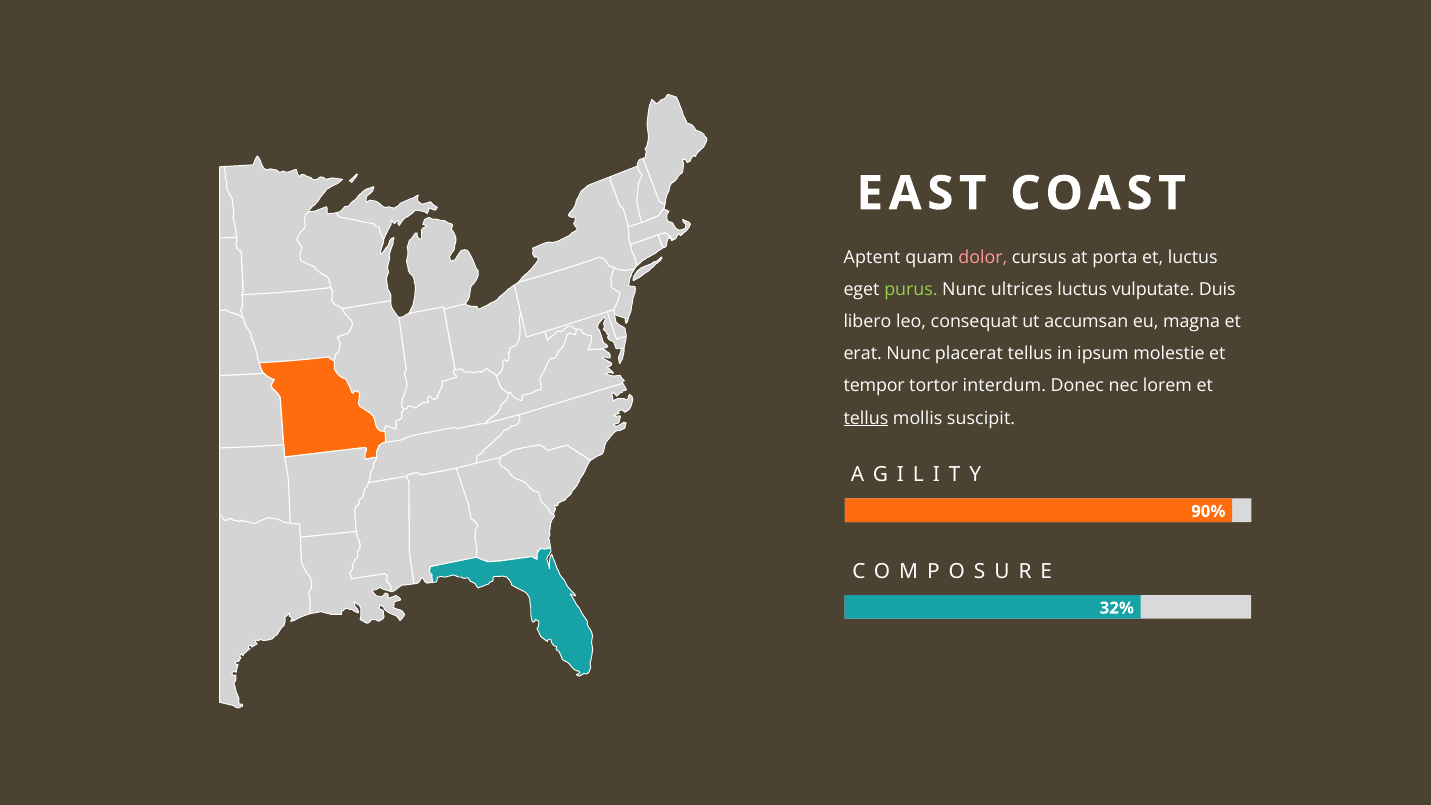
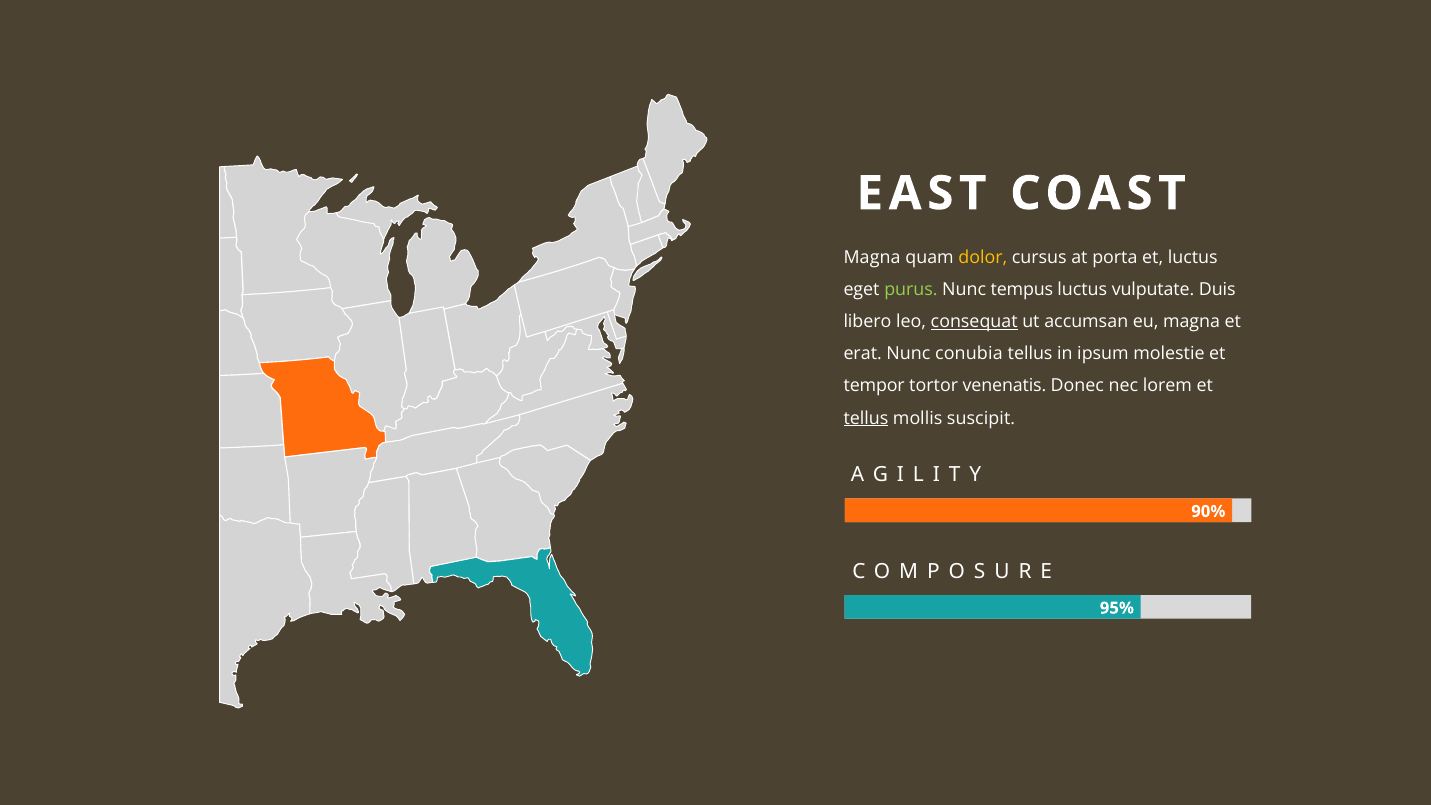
Aptent: Aptent -> Magna (872, 257)
dolor colour: pink -> yellow (983, 257)
ultrices: ultrices -> tempus (1022, 290)
consequat underline: none -> present (974, 322)
placerat: placerat -> conubia (969, 354)
interdum: interdum -> venenatis (1004, 386)
32%: 32% -> 95% (1117, 608)
